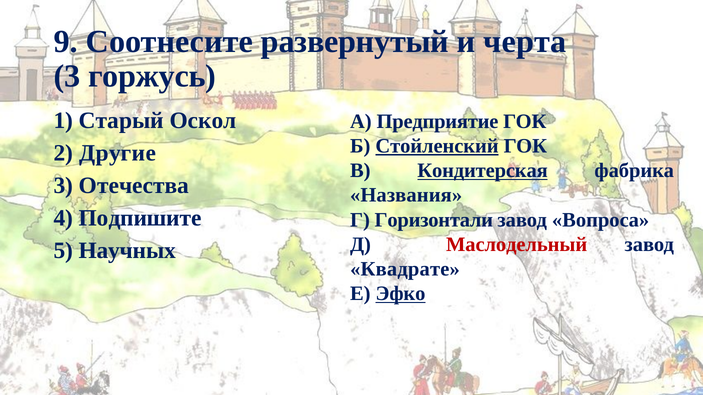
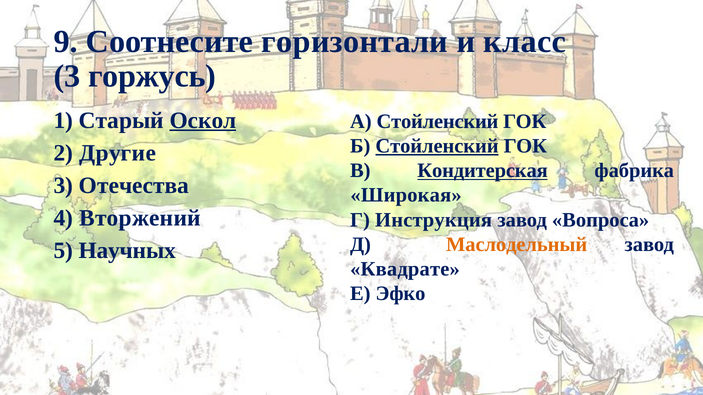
развернутый: развернутый -> горизонтали (355, 42)
черта: черта -> класс (525, 42)
Оскол underline: none -> present (203, 120)
А Предприятие: Предприятие -> Стойленский (438, 122)
Названия: Названия -> Широкая (406, 195)
Подпишите: Подпишите -> Вторжений (140, 218)
Горизонтали: Горизонтали -> Инструкция (434, 220)
Маслодельный colour: red -> orange (517, 245)
Эфко underline: present -> none (401, 294)
